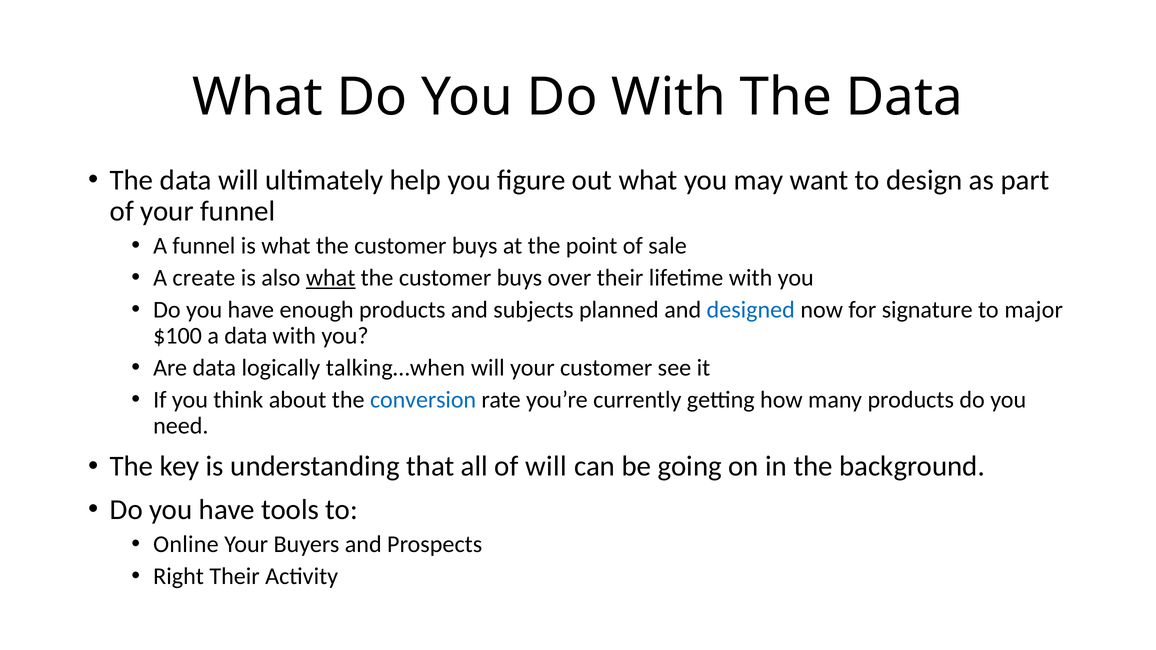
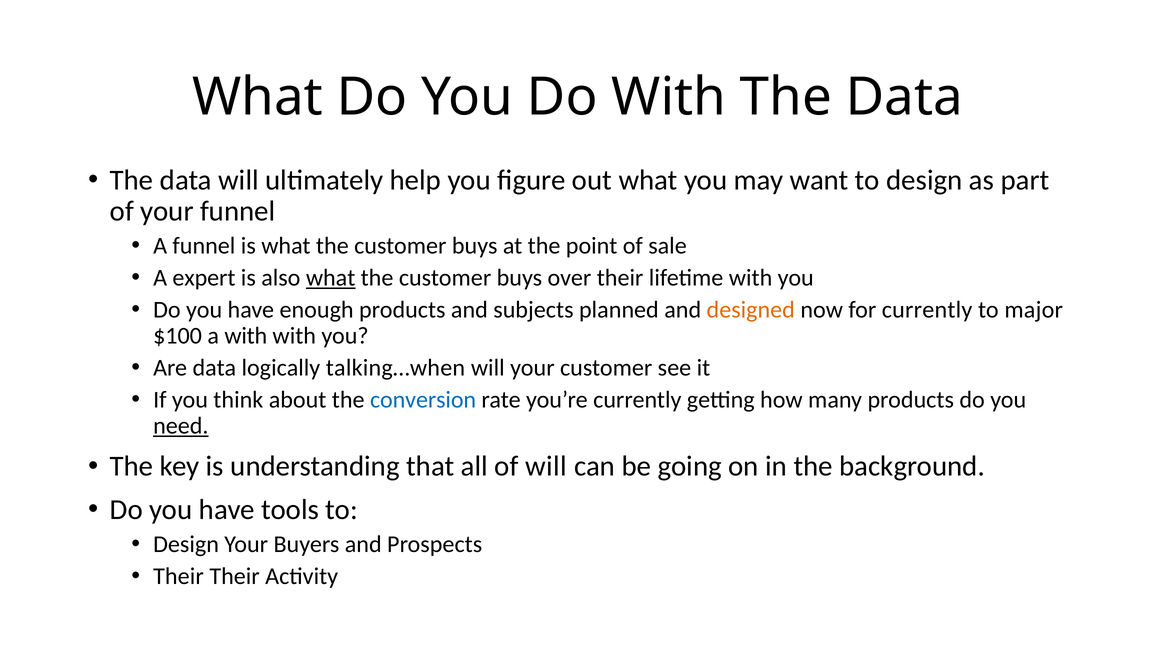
create: create -> expert (204, 278)
designed colour: blue -> orange (751, 310)
for signature: signature -> currently (927, 310)
a data: data -> with (246, 336)
need underline: none -> present (181, 426)
Online: Online -> Design (186, 544)
Right: Right -> Their (178, 577)
